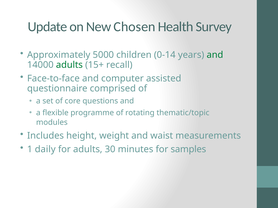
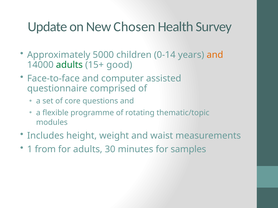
and colour: green -> orange (215, 55)
recall: recall -> good (119, 65)
daily: daily -> from (45, 150)
